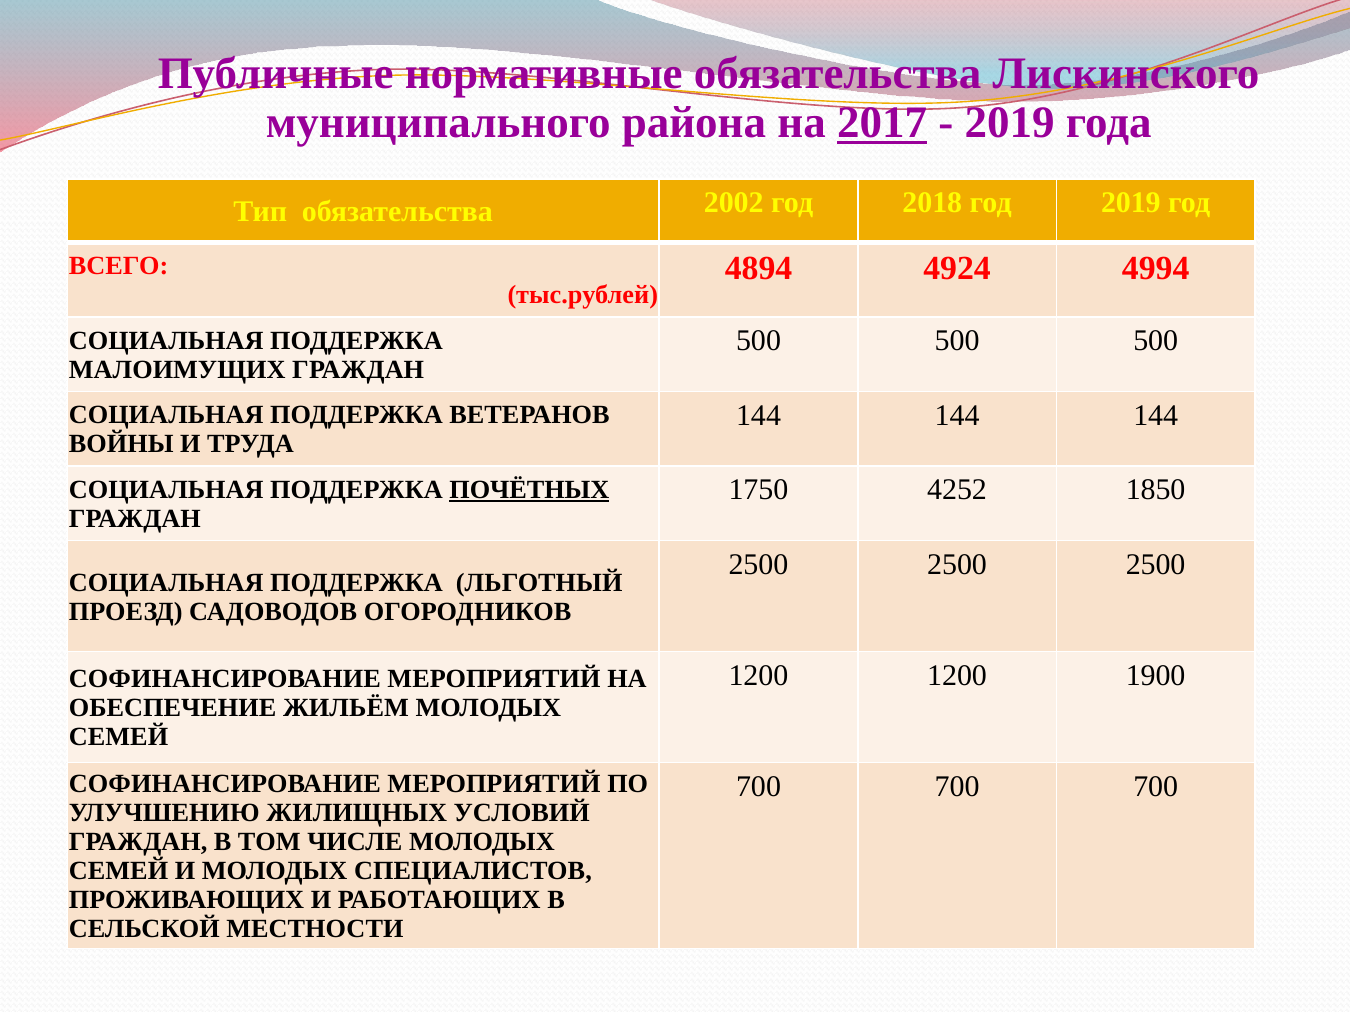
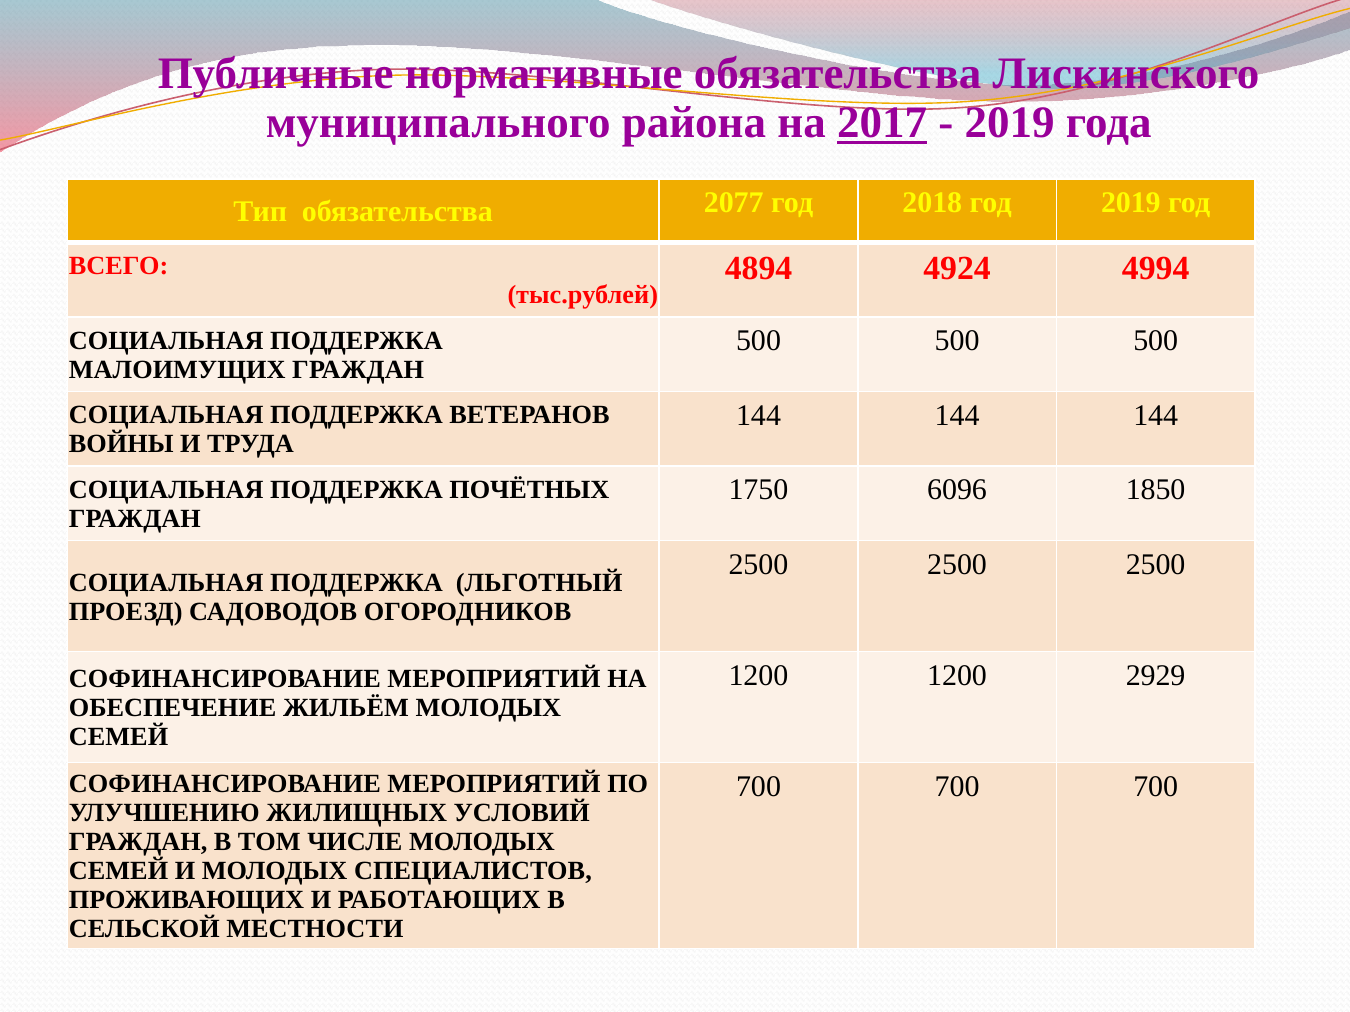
2002: 2002 -> 2077 (734, 203)
4252: 4252 -> 6096 (957, 490)
ПОЧЁТНЫХ underline: present -> none (529, 490)
1900: 1900 -> 2929 (1156, 676)
